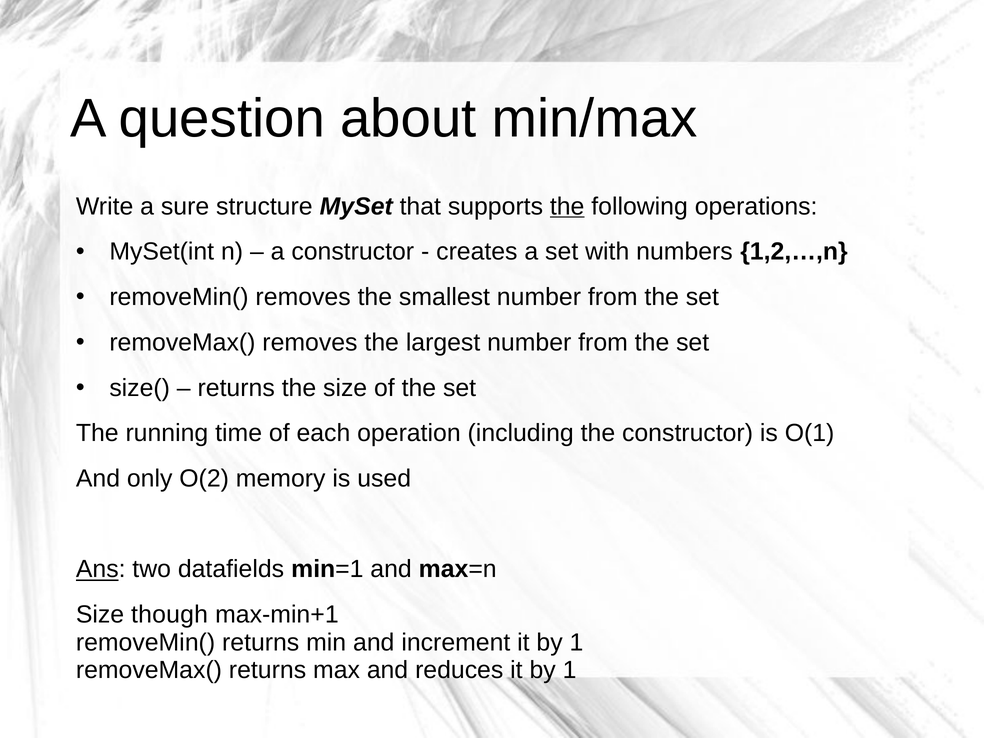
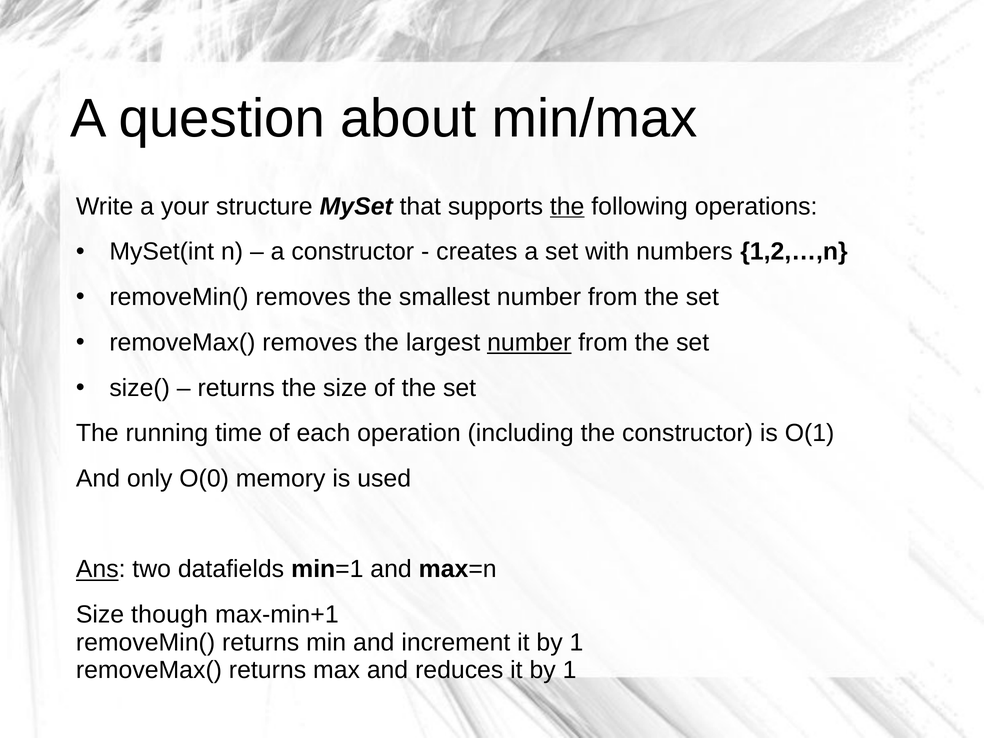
sure: sure -> your (185, 206)
number underline: none -> present (529, 342)
O(2: O(2 -> O(0 (204, 479)
